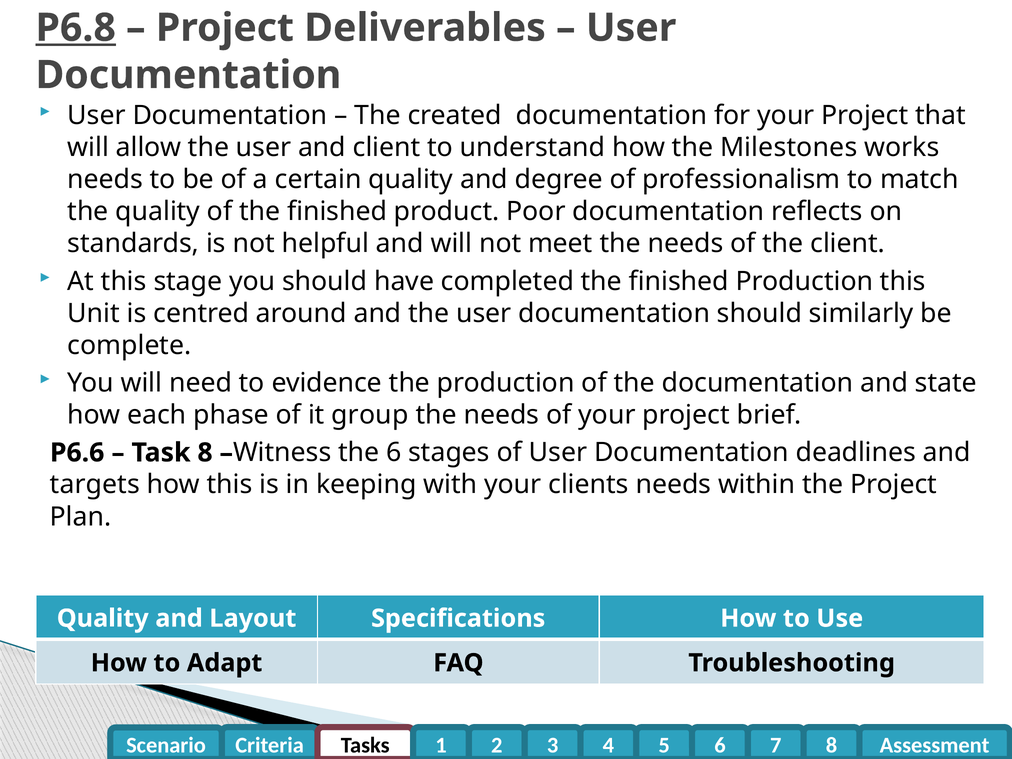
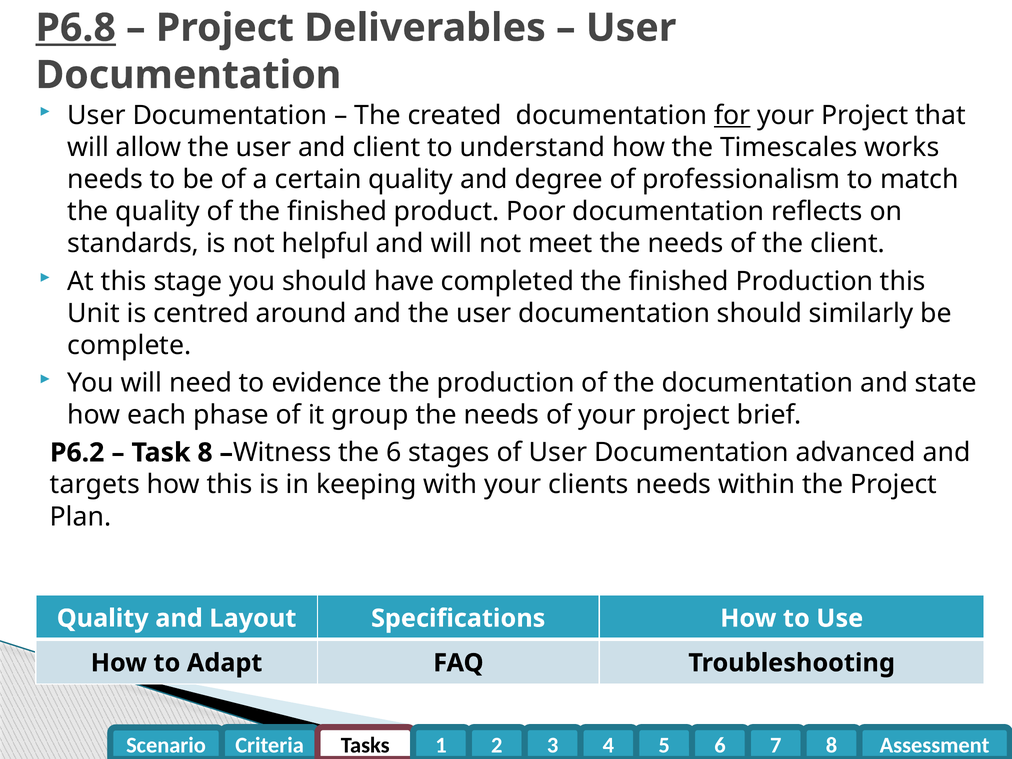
for underline: none -> present (732, 115)
Milestones: Milestones -> Timescales (789, 147)
P6.6: P6.6 -> P6.2 (77, 453)
deadlines: deadlines -> advanced (856, 453)
